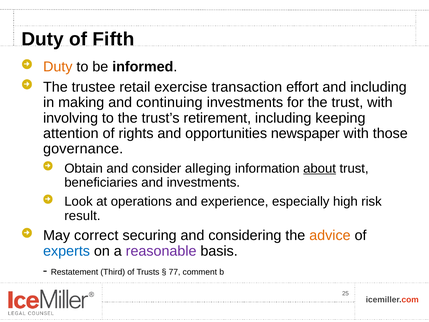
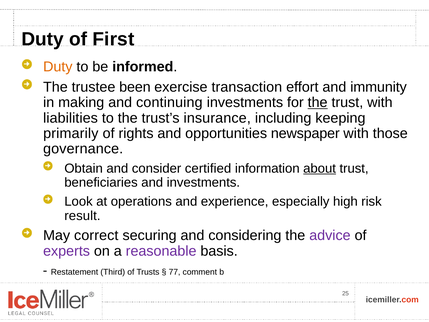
Fifth: Fifth -> First (113, 39)
retail: retail -> been (135, 87)
and including: including -> immunity (379, 87)
the underline: none -> present (318, 102)
involving: involving -> liabilities (70, 118)
retirement: retirement -> insurance (217, 118)
attention: attention -> primarily (71, 133)
alleging: alleging -> certified (208, 168)
advice colour: orange -> purple (330, 235)
experts colour: blue -> purple (67, 251)
